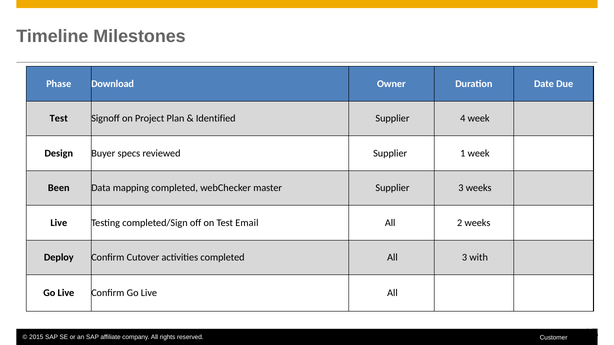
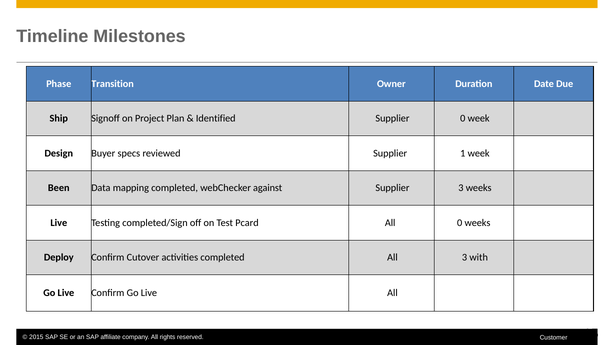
Download: Download -> Transition (113, 84)
Test: Test -> Ship (59, 119)
Supplier 4: 4 -> 0 (463, 119)
master: master -> against (268, 188)
Email: Email -> Pcard (247, 223)
All 2: 2 -> 0 (460, 223)
